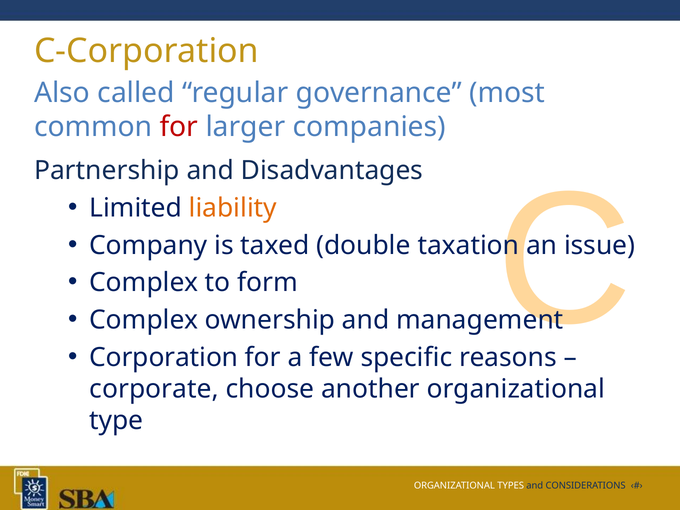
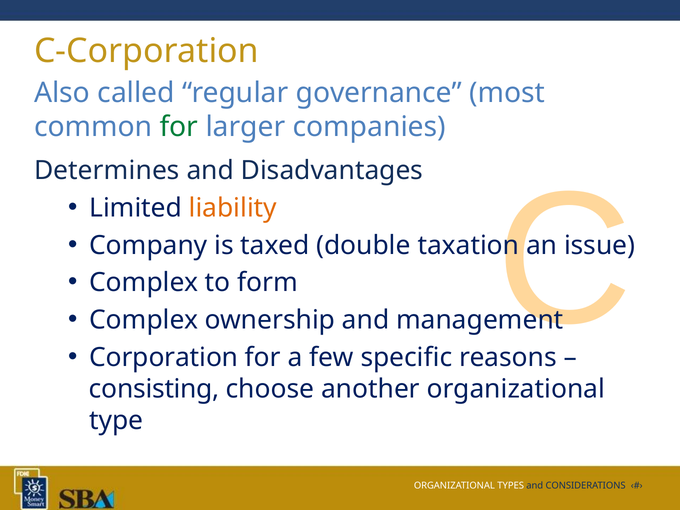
for colour: red -> green (179, 127)
Partnership: Partnership -> Determines (107, 171)
corporate: corporate -> consisting (154, 389)
